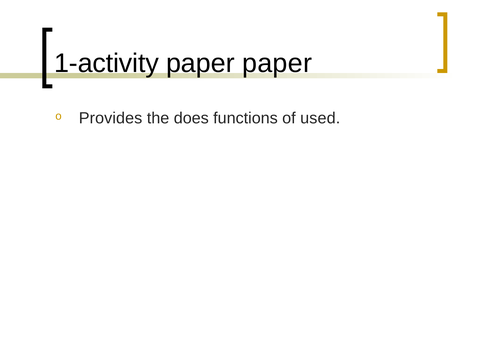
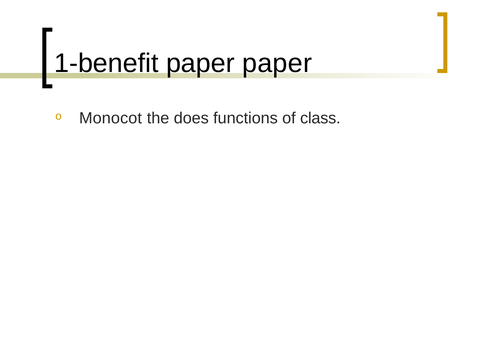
1-activity: 1-activity -> 1-benefit (106, 63)
Provides: Provides -> Monocot (111, 118)
used: used -> class (320, 118)
